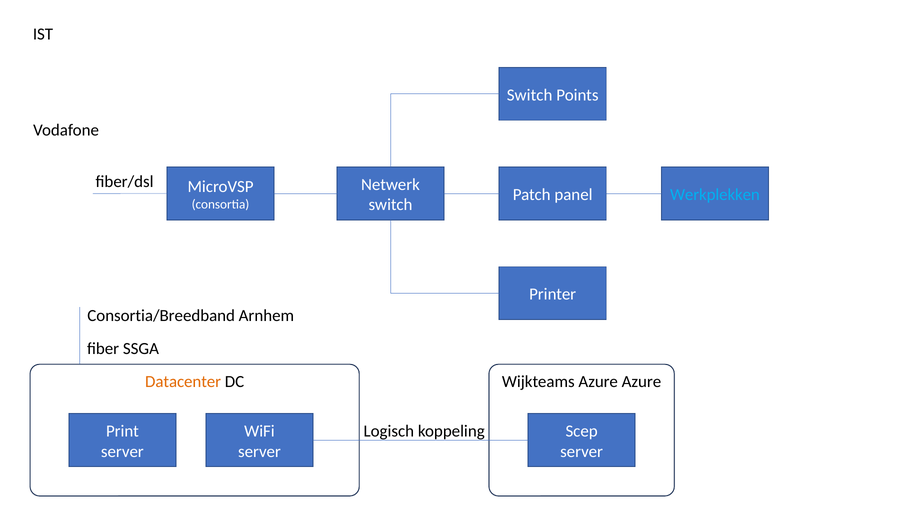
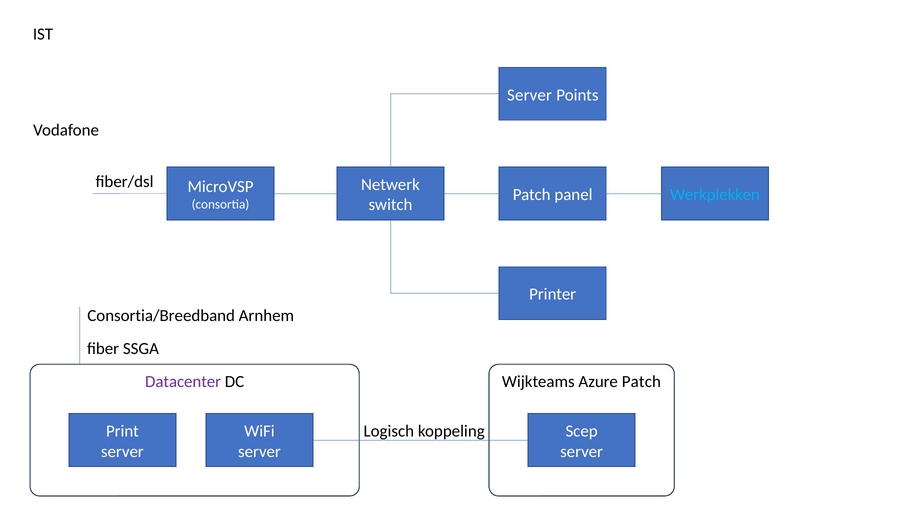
Switch: Switch -> Server (530, 95)
Datacenter colour: orange -> purple (183, 382)
Azure Azure: Azure -> Patch (641, 382)
